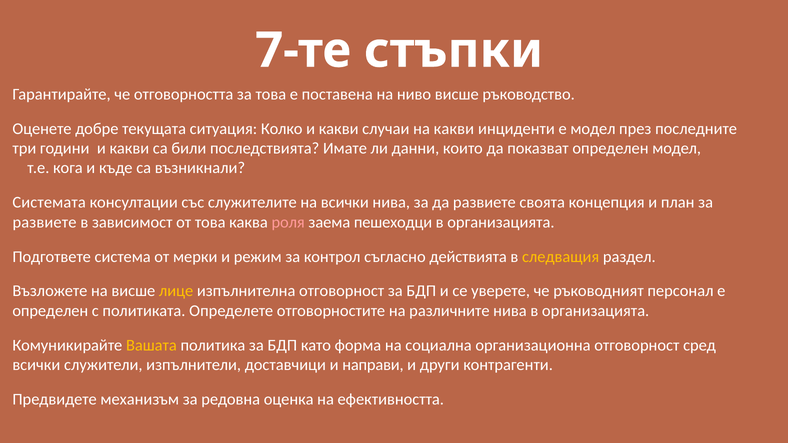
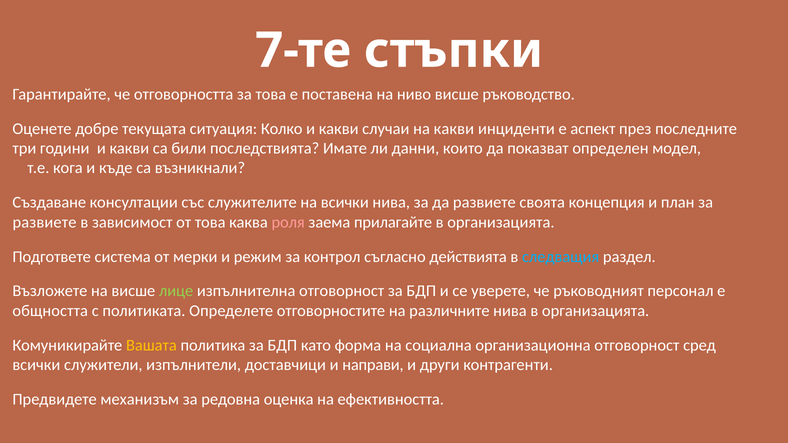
е модел: модел -> аспект (593, 129)
Системата: Системата -> Създаване (49, 203)
пешеходци: пешеходци -> прилагайте (393, 222)
следващия colour: yellow -> light blue (561, 257)
лице colour: yellow -> light green (176, 291)
определен: определен -> общността (50, 311)
